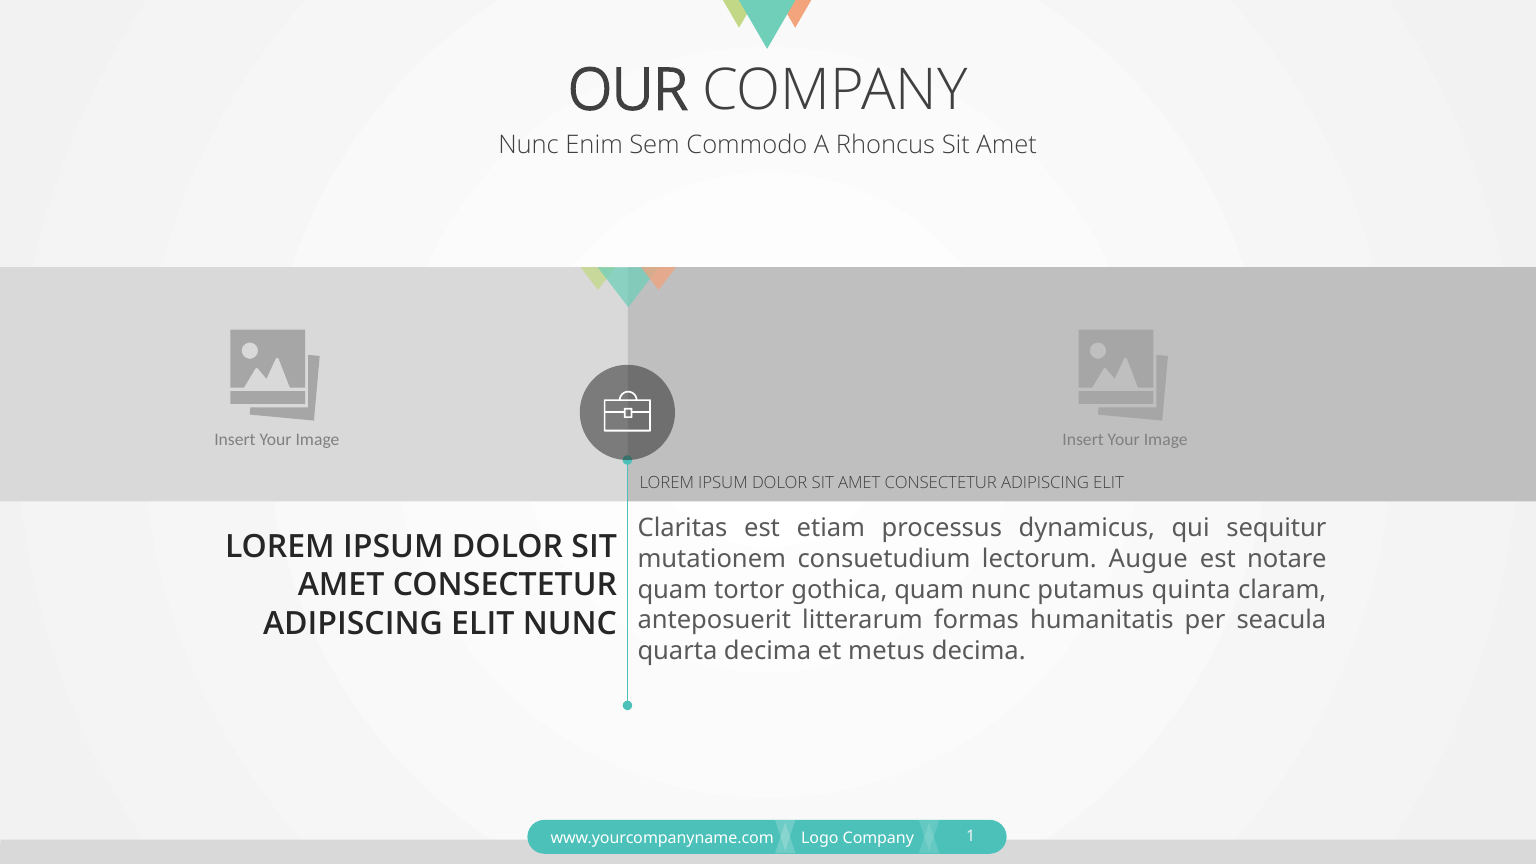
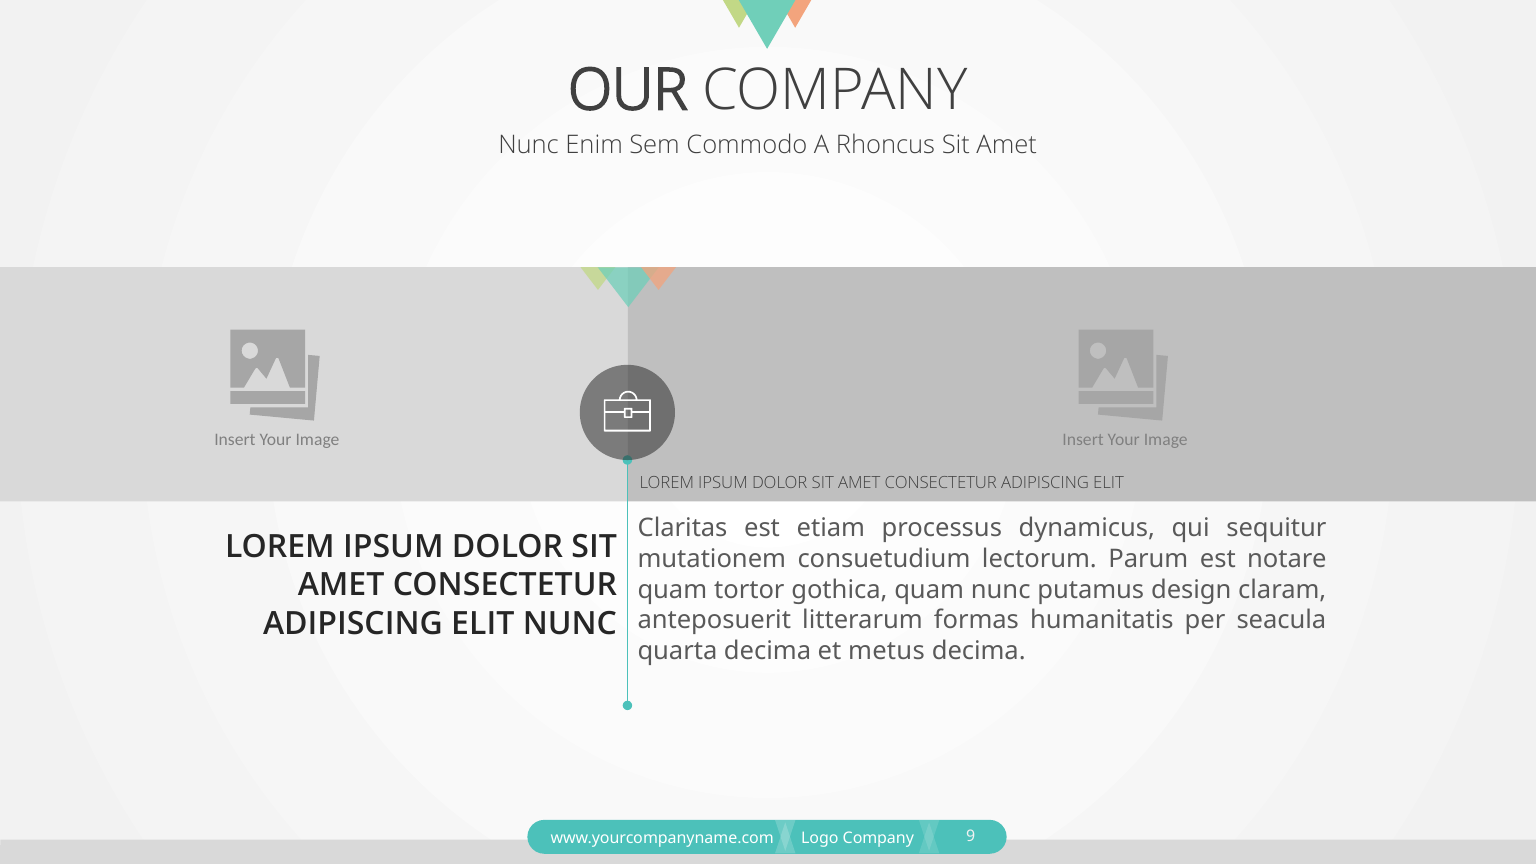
Augue: Augue -> Parum (1148, 559)
quinta: quinta -> design (1191, 590)
1: 1 -> 9 (971, 837)
